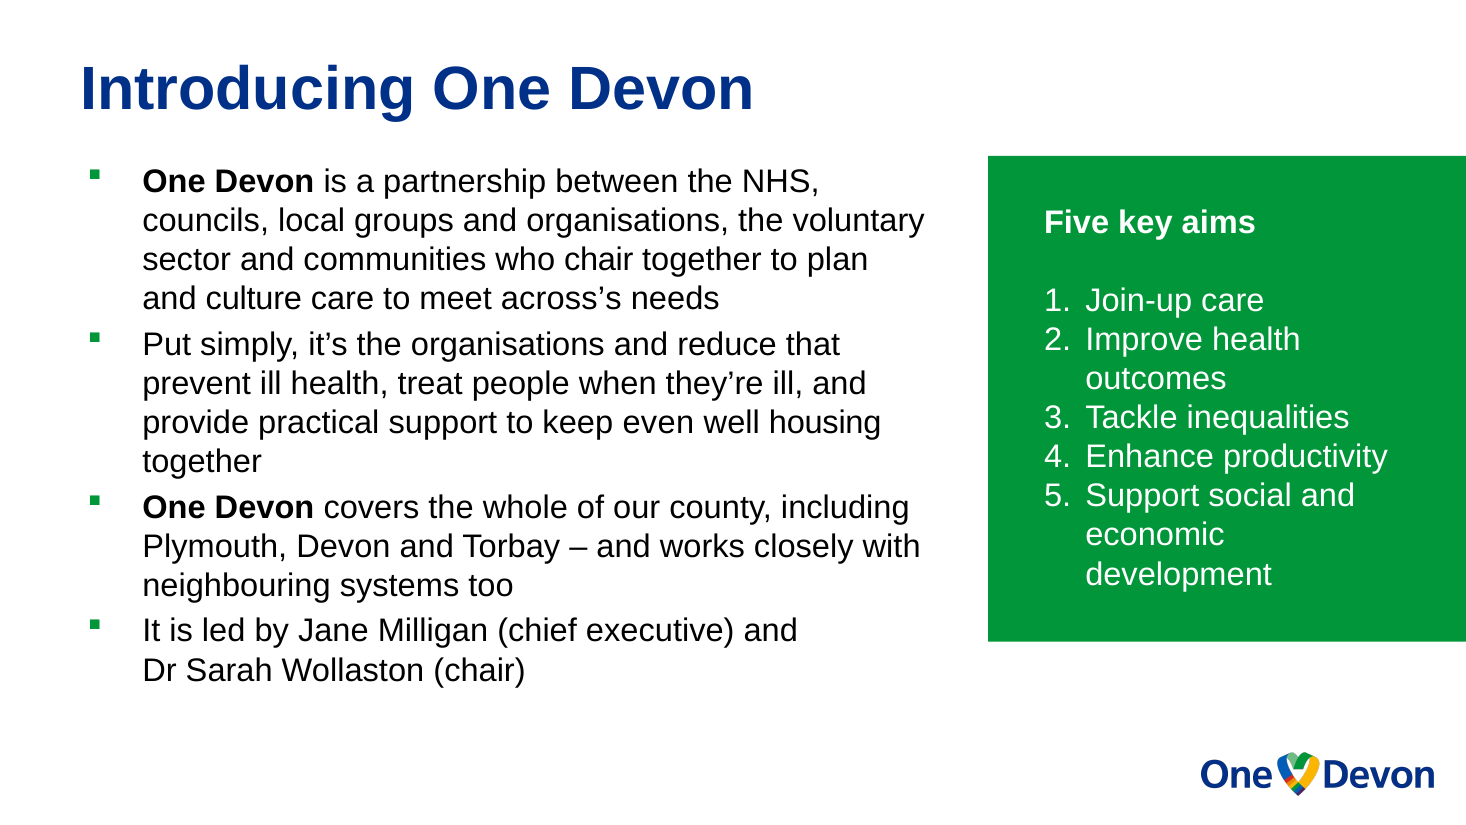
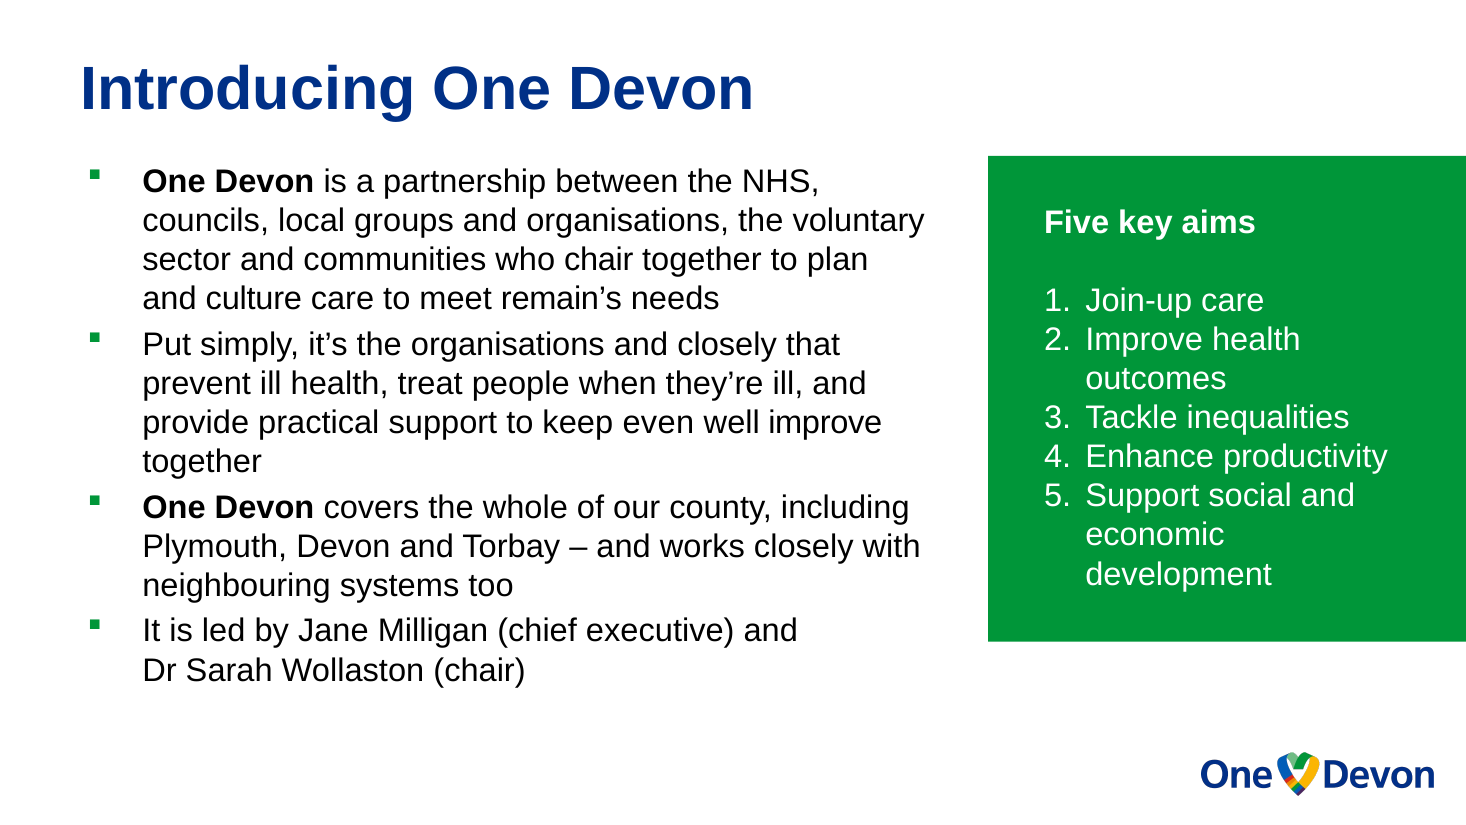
across’s: across’s -> remain’s (561, 299)
and reduce: reduce -> closely (727, 344)
well housing: housing -> improve (825, 422)
